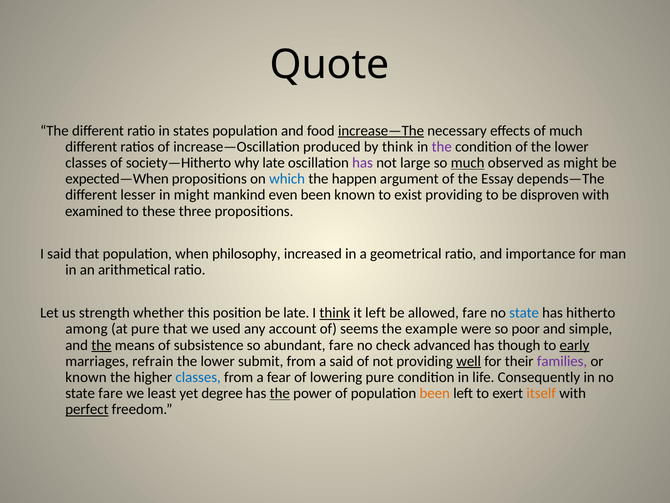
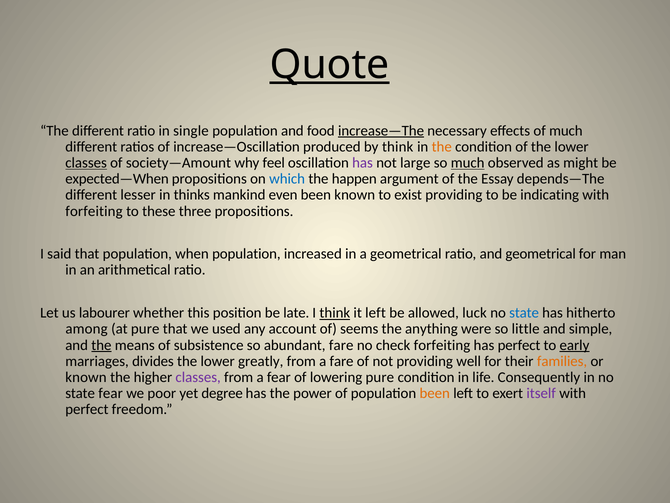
Quote underline: none -> present (330, 65)
states: states -> single (191, 131)
the colour: purple -> orange (442, 147)
classes underline: none -> present (86, 163)
society—Hitherto: society—Hitherto -> society—Amount (178, 163)
why late: late -> feel (274, 163)
in might: might -> thinks (192, 195)
disproven: disproven -> indicating (550, 195)
examined: examined -> forfeiting (94, 211)
when philosophy: philosophy -> population (246, 254)
and importance: importance -> geometrical (541, 254)
strength: strength -> labourer (104, 313)
allowed fare: fare -> luck (475, 313)
example: example -> anything (431, 329)
poor: poor -> little (526, 329)
check advanced: advanced -> forfeiting (442, 345)
has though: though -> perfect (519, 345)
refrain: refrain -> divides (153, 361)
submit: submit -> greatly (261, 361)
a said: said -> fare (342, 361)
well underline: present -> none (469, 361)
families colour: purple -> orange (562, 361)
classes colour: blue -> purple (198, 377)
state fare: fare -> fear (111, 393)
least: least -> poor (162, 393)
the underline: present -> none (280, 393)
itself colour: orange -> purple (541, 393)
perfect underline: present -> none (87, 409)
